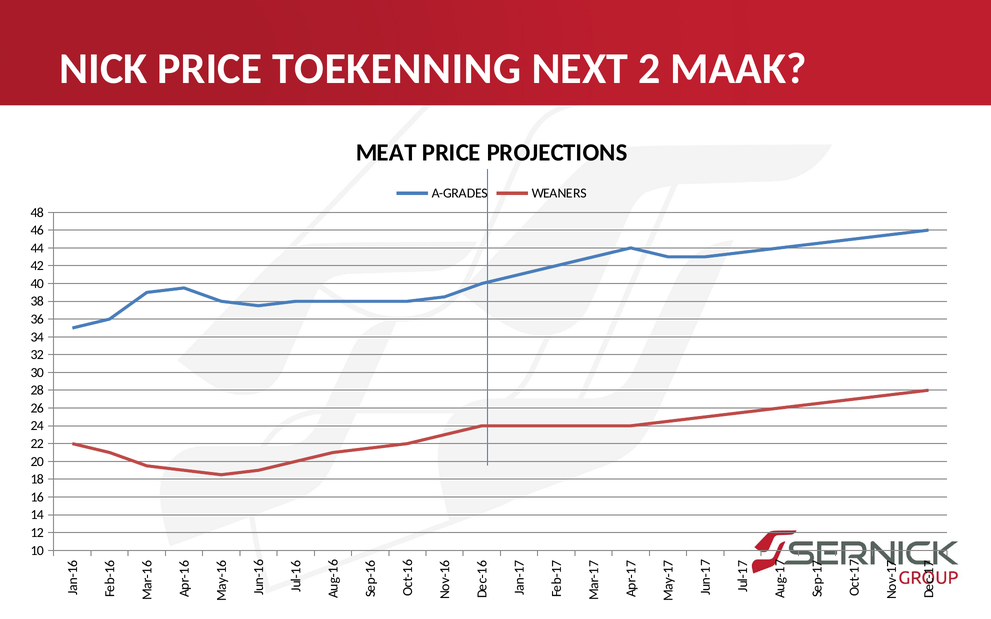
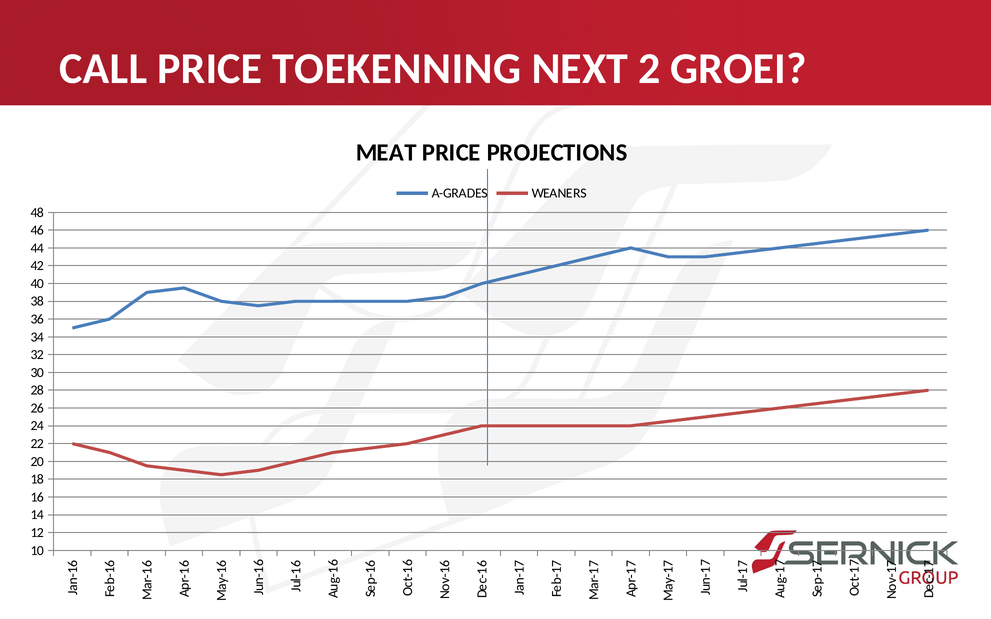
NICK: NICK -> CALL (103, 69)
MAAK: MAAK -> GROEI (738, 69)
